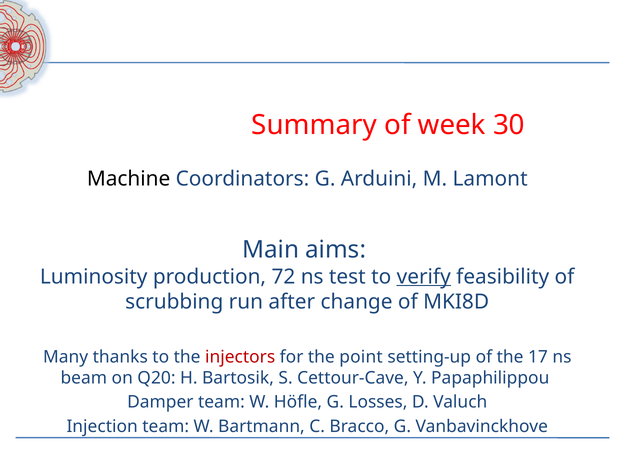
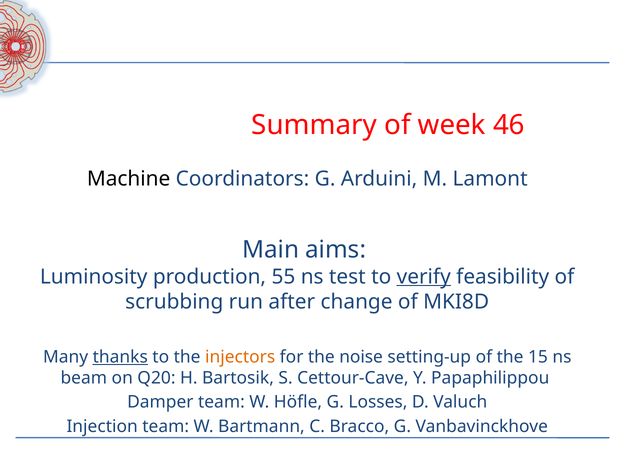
30: 30 -> 46 (509, 125)
72: 72 -> 55 (283, 276)
thanks underline: none -> present (120, 357)
injectors colour: red -> orange (240, 357)
point: point -> noise (361, 357)
17: 17 -> 15 (538, 357)
